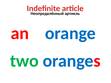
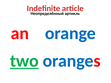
two underline: none -> present (24, 61)
